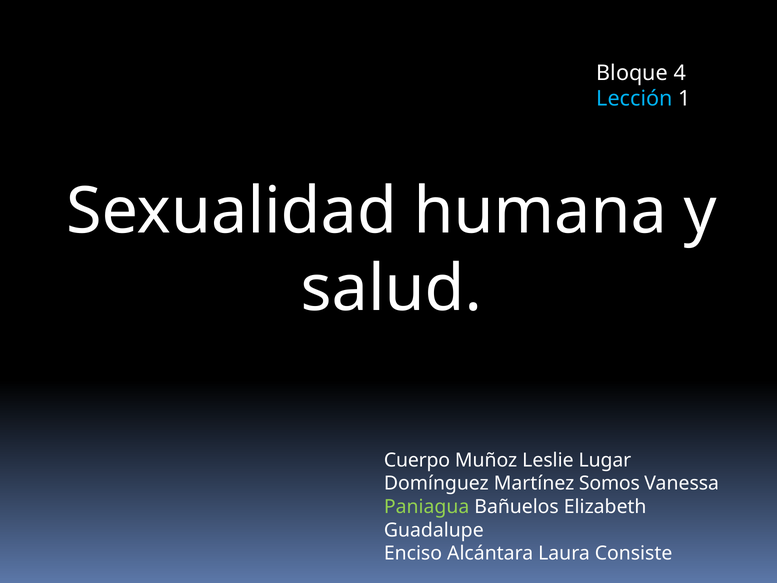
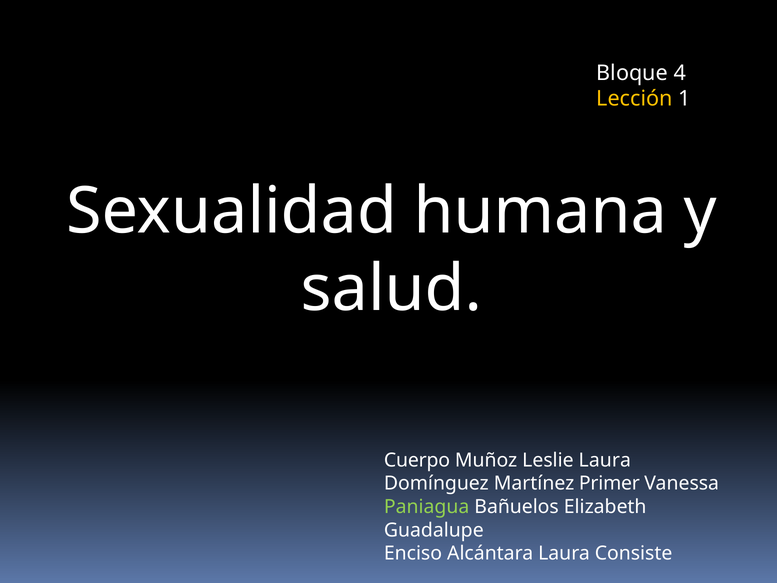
Lección colour: light blue -> yellow (635, 99)
Leslie Lugar: Lugar -> Laura (605, 460)
Somos: Somos -> Primer (609, 483)
